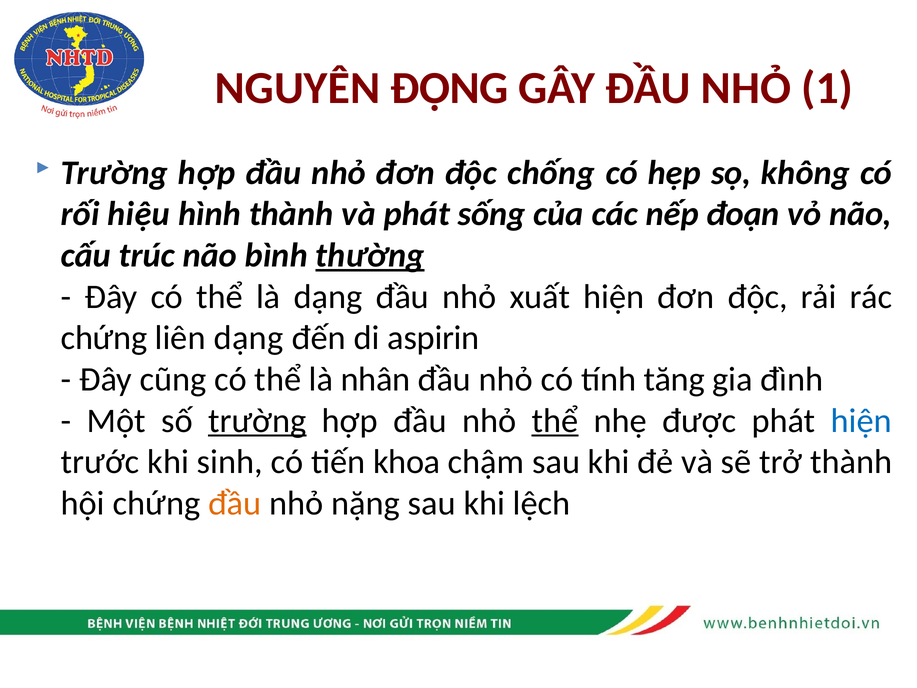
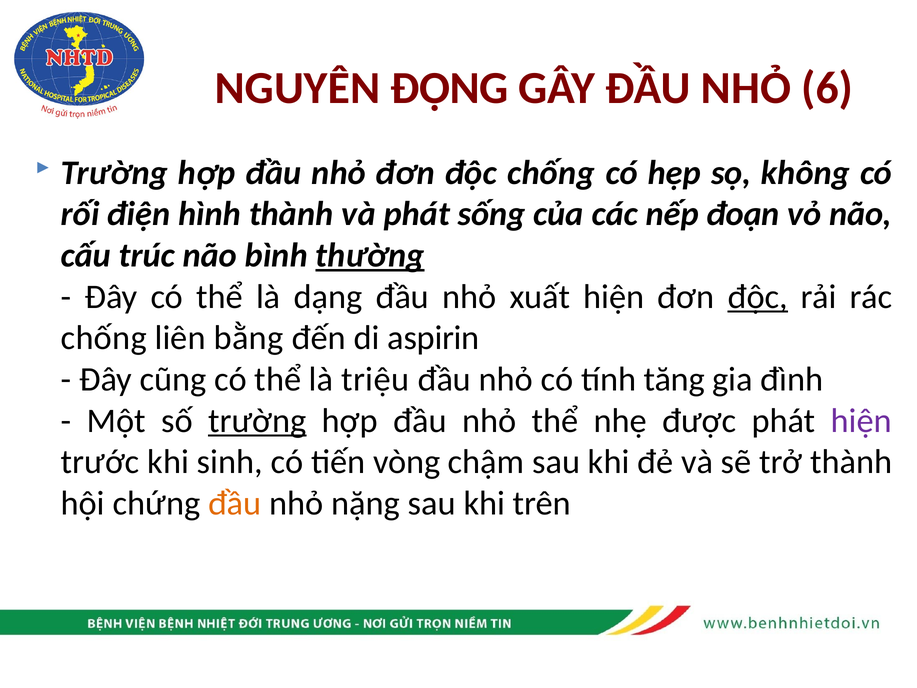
1: 1 -> 6 (827, 88)
hiệu: hiệu -> điện (139, 214)
độc underline: none -> present (758, 297)
chứng: chứng -> chống (104, 338)
liên dạng: dạng -> bằng (249, 338)
nhân: nhân -> triệu (375, 379)
thể underline: present -> none (555, 421)
hiện colour: blue -> purple (861, 421)
khoa: khoa -> vòng (407, 462)
lệch: lệch -> trên (542, 503)
